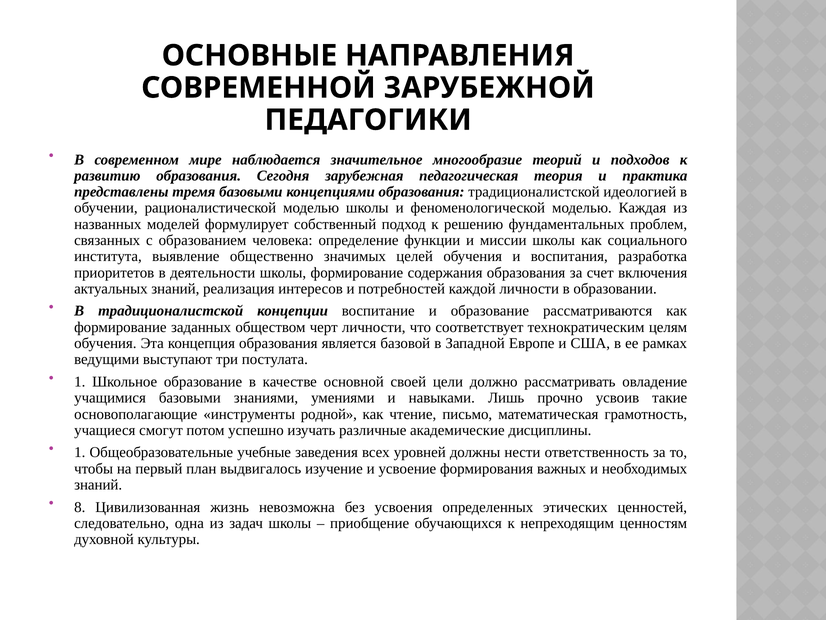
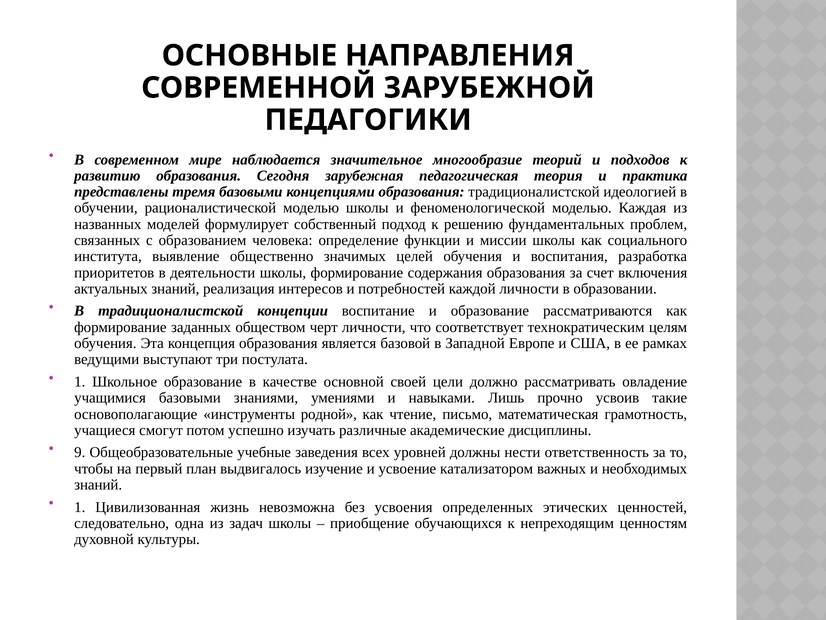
1: 1 -> 9 (80, 452)
формирования: формирования -> катализатором (487, 468)
8: 8 -> 1 (80, 507)
